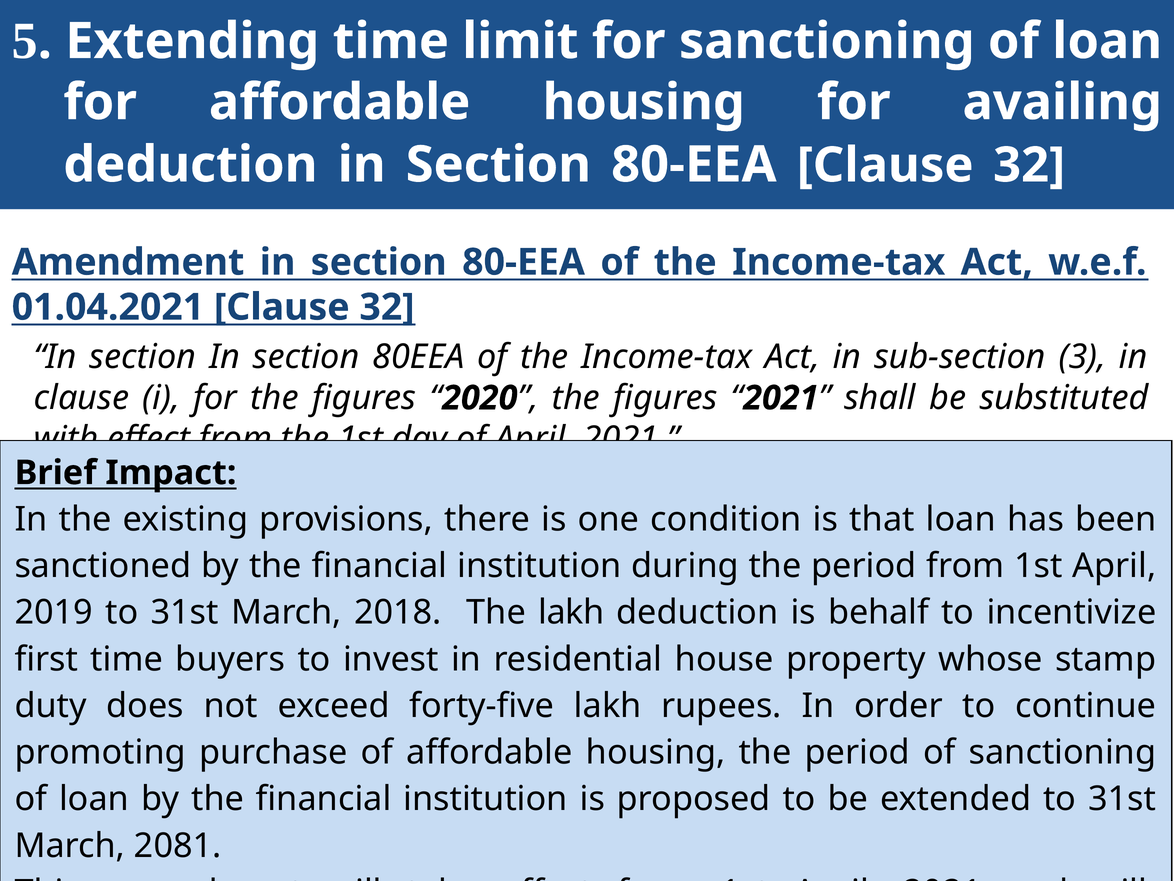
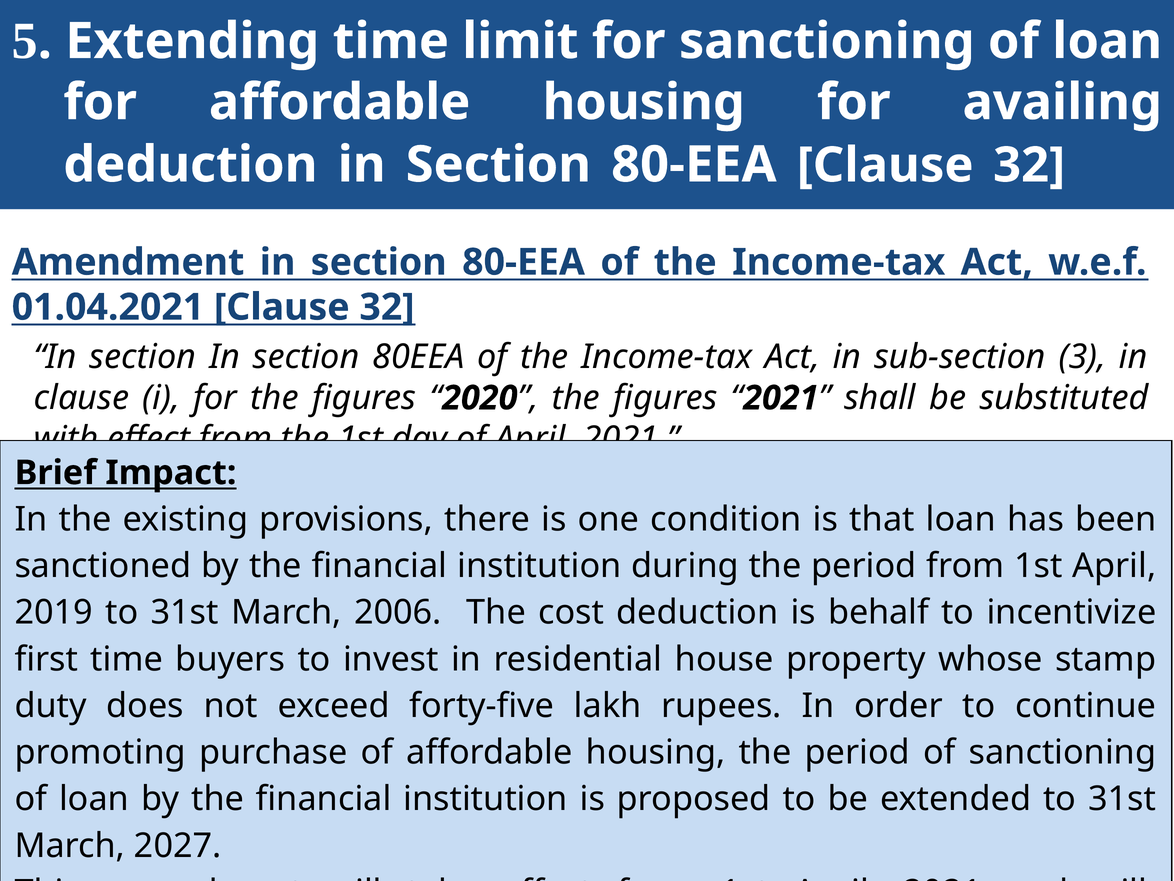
2018: 2018 -> 2006 (398, 612)
The lakh: lakh -> cost (571, 612)
2081: 2081 -> 2027 (178, 845)
